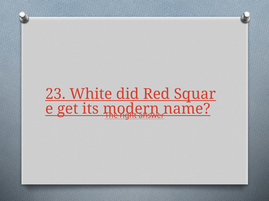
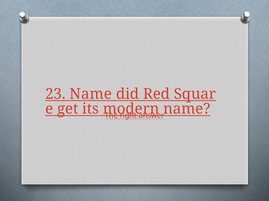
23 White: White -> Name (91, 94)
